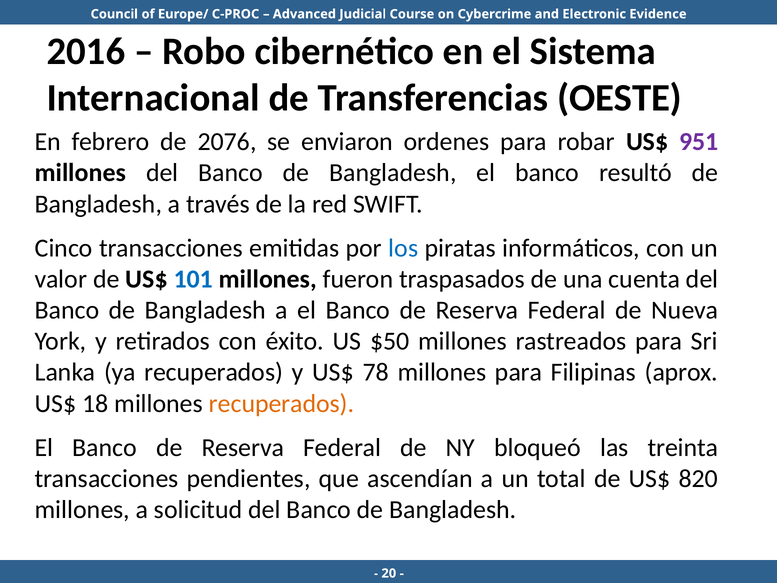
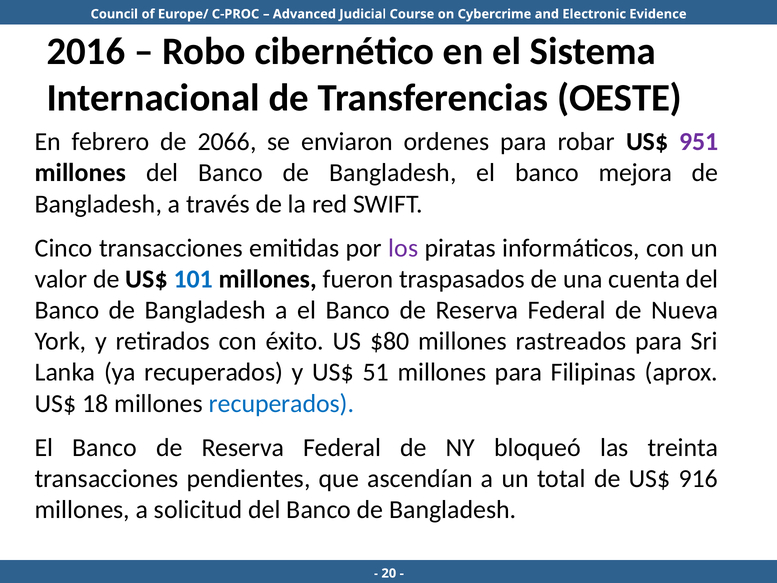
2076: 2076 -> 2066 (227, 142)
resultó: resultó -> mejora (636, 173)
los colour: blue -> purple (403, 248)
$50: $50 -> $80 (390, 341)
78: 78 -> 51 (376, 372)
recuperados colour: orange -> blue (282, 403)
820: 820 -> 916 (698, 478)
